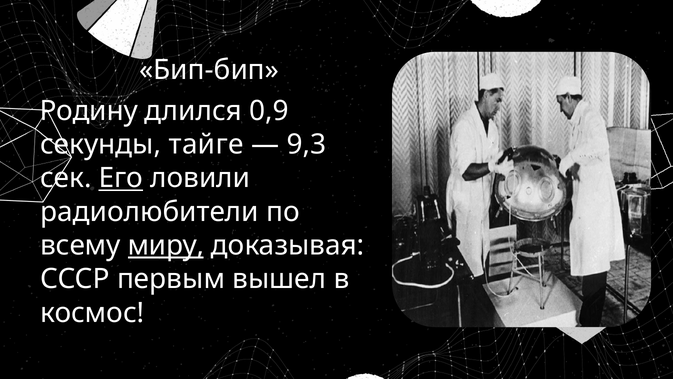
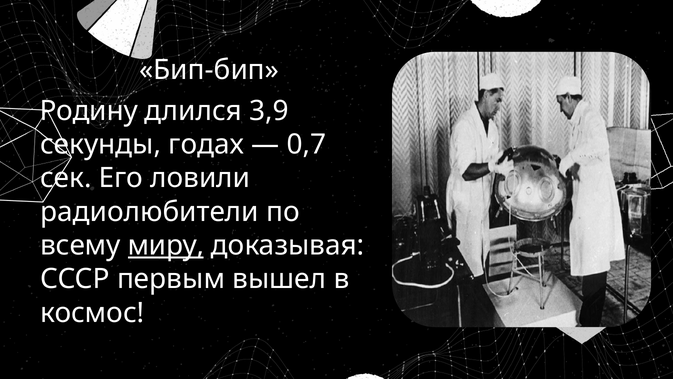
0,9: 0,9 -> 3,9 (269, 111)
тайге: тайге -> годах (206, 144)
9,3: 9,3 -> 0,7 (307, 144)
Его underline: present -> none (121, 178)
